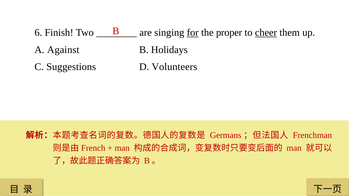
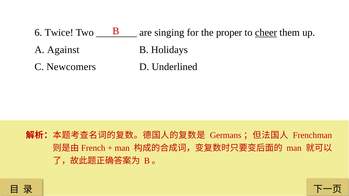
Finish: Finish -> Twice (59, 33)
for underline: present -> none (193, 33)
Suggestions: Suggestions -> Newcomers (71, 67)
Volunteers: Volunteers -> Underlined (174, 67)
